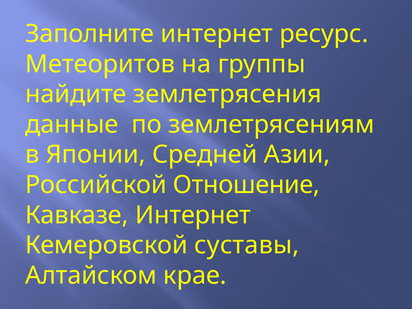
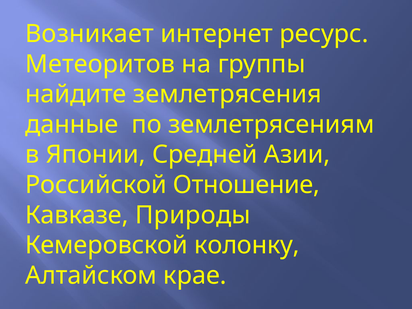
Заполните: Заполните -> Возникает (89, 34)
Кавказе Интернет: Интернет -> Природы (193, 215)
суставы: суставы -> колонку (247, 245)
